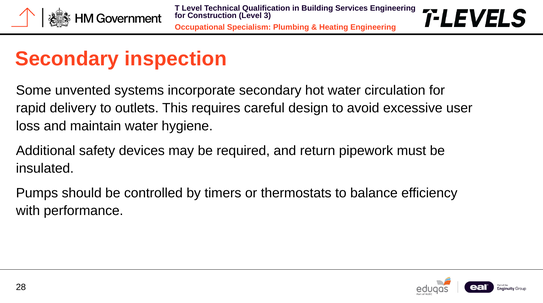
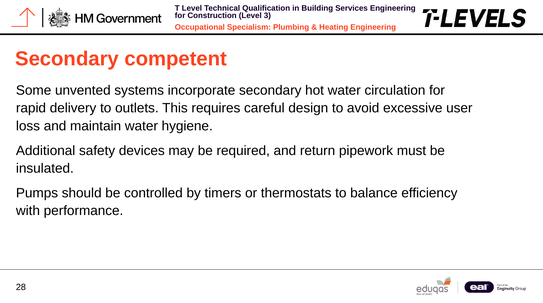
inspection: inspection -> competent (176, 59)
